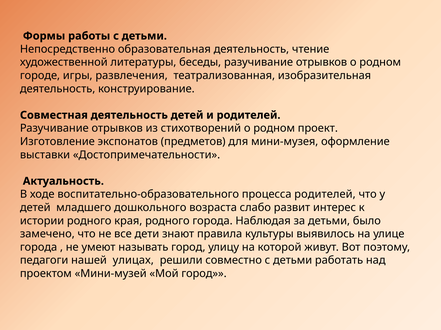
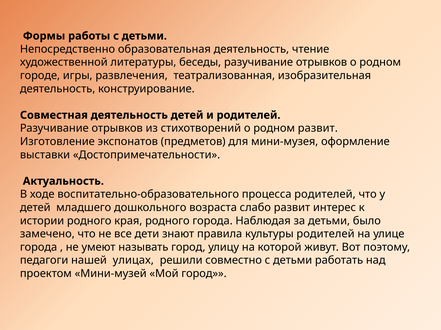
родном проект: проект -> развит (318, 129)
культуры выявилось: выявилось -> родителей (326, 234)
